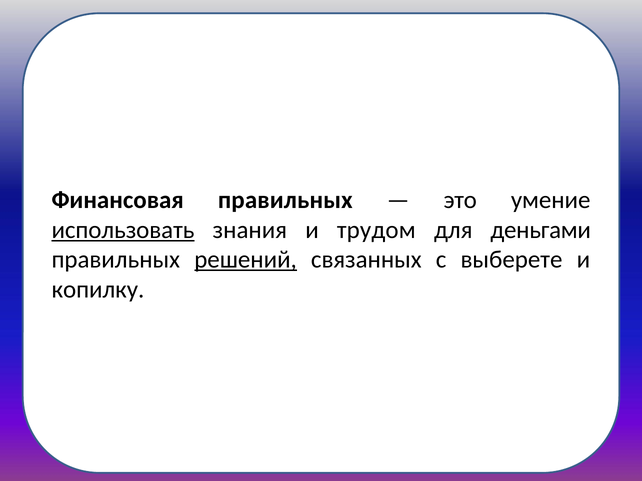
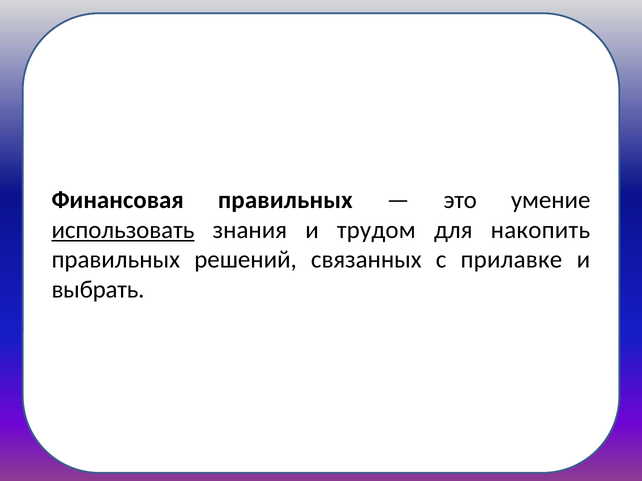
деньгами: деньгами -> накопить (540, 230)
решений underline: present -> none (246, 260)
выберете: выберете -> прилавке (511, 260)
копилку: копилку -> выбрать (98, 290)
